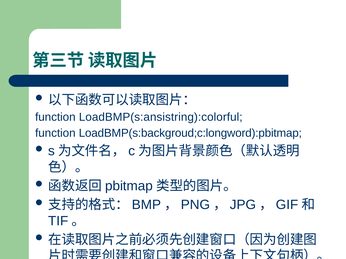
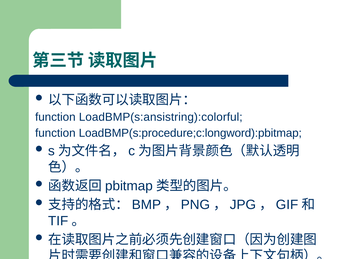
LoadBMP(s:backgroud;c:longword):pbitmap: LoadBMP(s:backgroud;c:longword):pbitmap -> LoadBMP(s:procedure;c:longword):pbitmap (190, 133)
